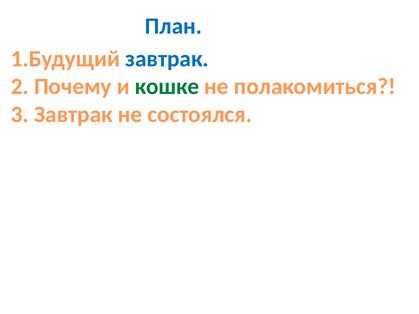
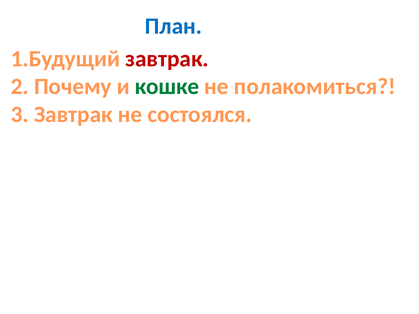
завтрак colour: blue -> red (167, 59)
